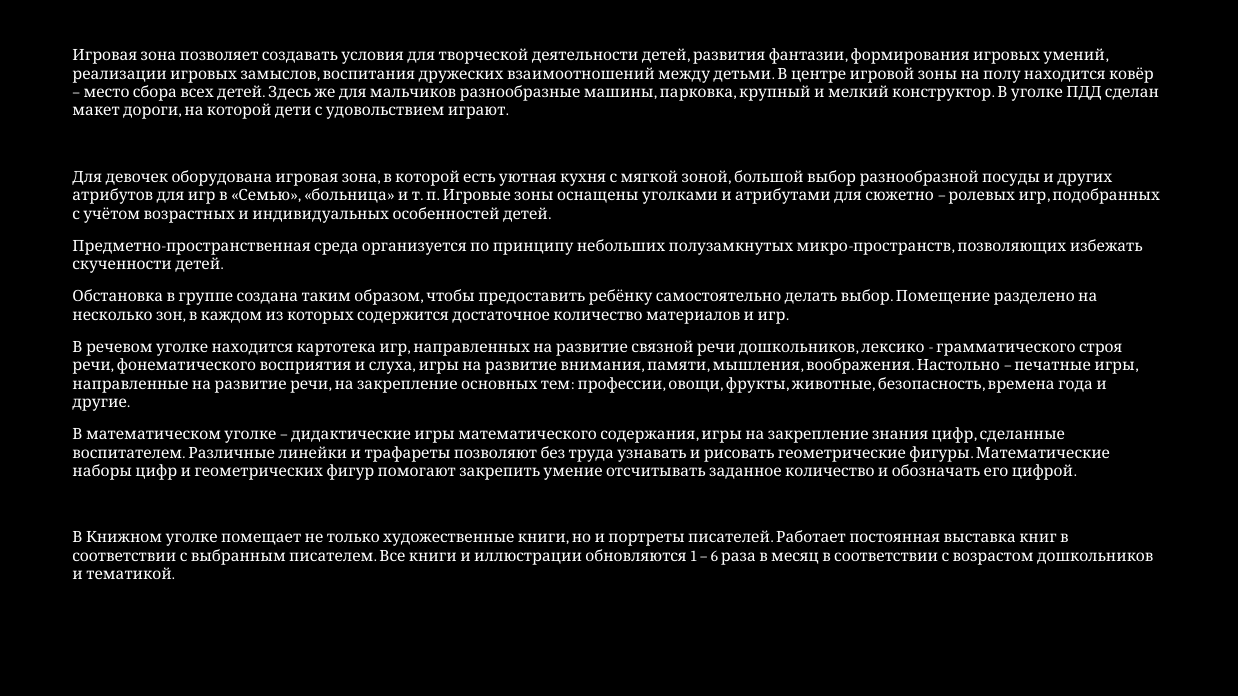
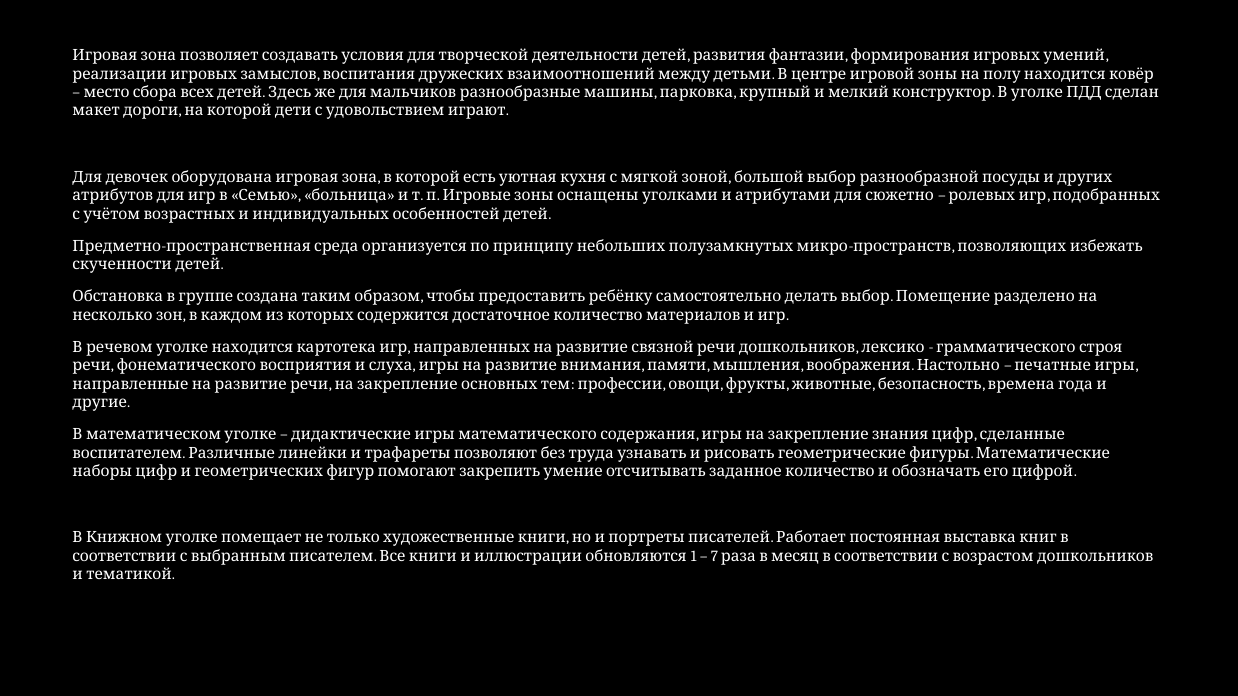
6: 6 -> 7 (715, 557)
